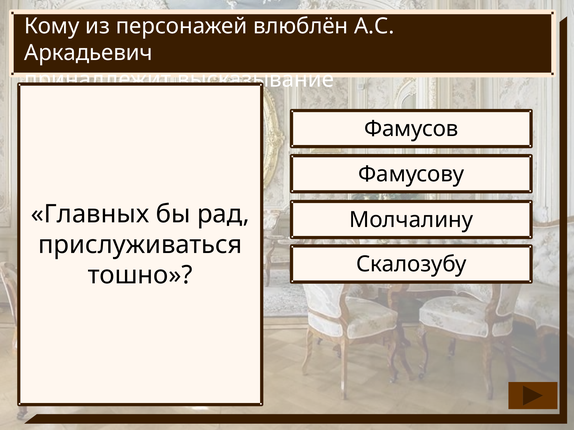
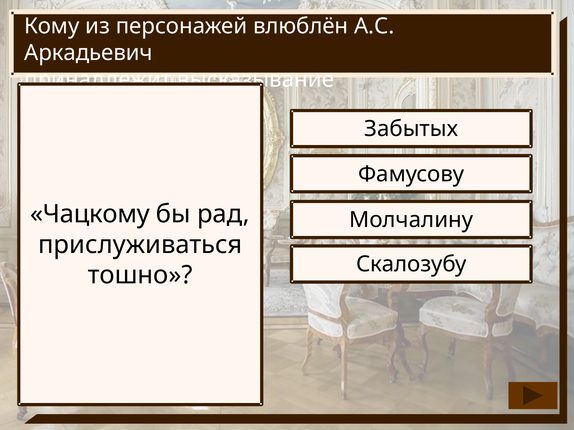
Фамусов: Фамусов -> Забытых (411, 129)
Главных: Главных -> Чацкому (90, 214)
